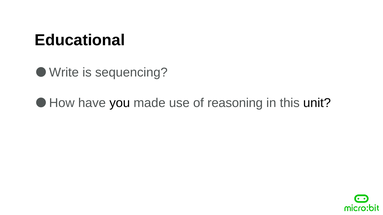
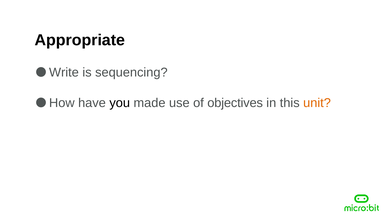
Educational: Educational -> Appropriate (80, 40)
reasoning: reasoning -> objectives (235, 103)
unit colour: black -> orange (317, 103)
